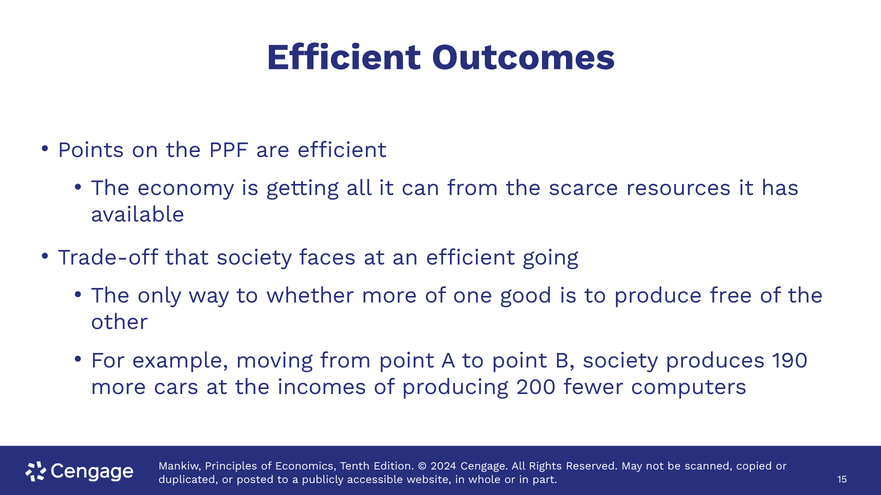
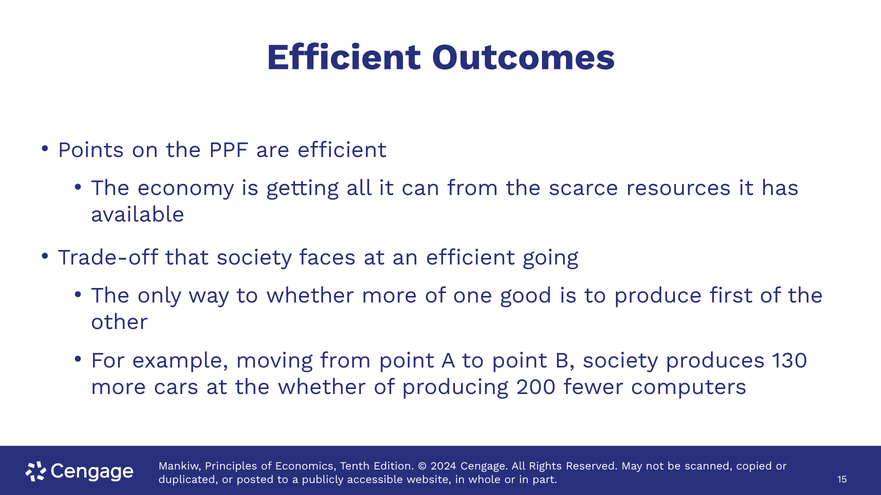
free: free -> first (731, 296)
190: 190 -> 130 (790, 361)
the incomes: incomes -> whether (322, 387)
